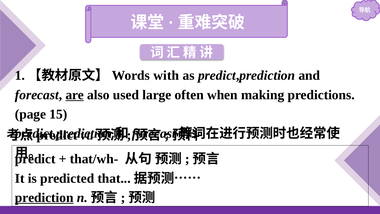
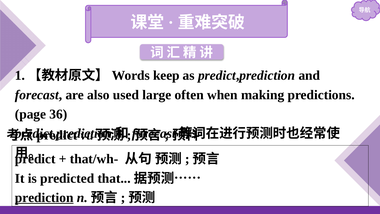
with: with -> keep (166, 75)
are underline: present -> none (75, 95)
15: 15 -> 36 (58, 114)
